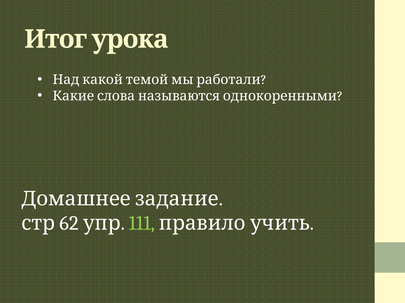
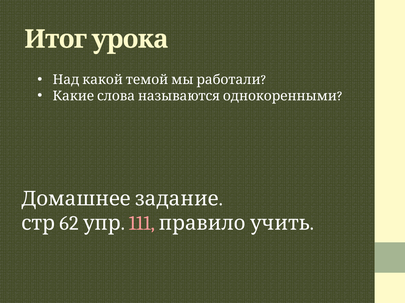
111 colour: light green -> pink (142, 224)
